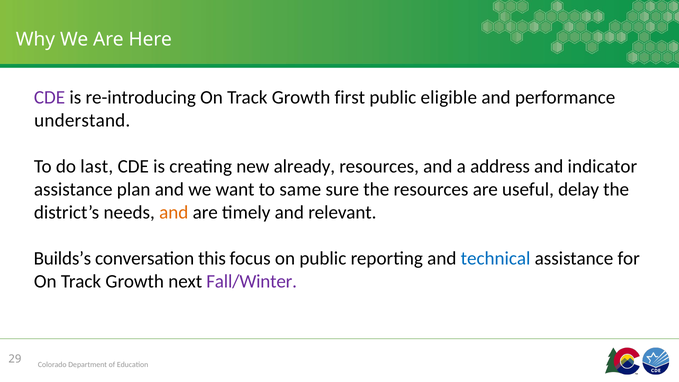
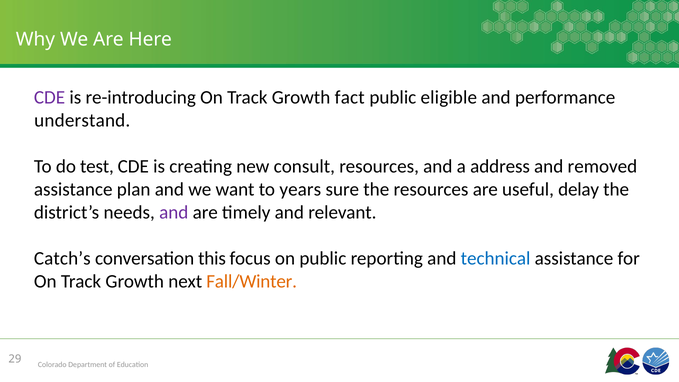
first: first -> fact (350, 98)
last: last -> test (97, 166)
already: already -> consult (304, 166)
indicator: indicator -> removed (602, 166)
same: same -> years (300, 189)
and colour: orange -> purple (174, 212)
Builds’s: Builds’s -> Catch’s (62, 258)
Fall/Winter colour: purple -> orange (252, 281)
